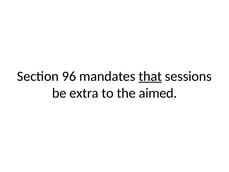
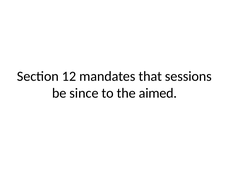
96: 96 -> 12 (69, 76)
that underline: present -> none (150, 76)
extra: extra -> since (84, 93)
